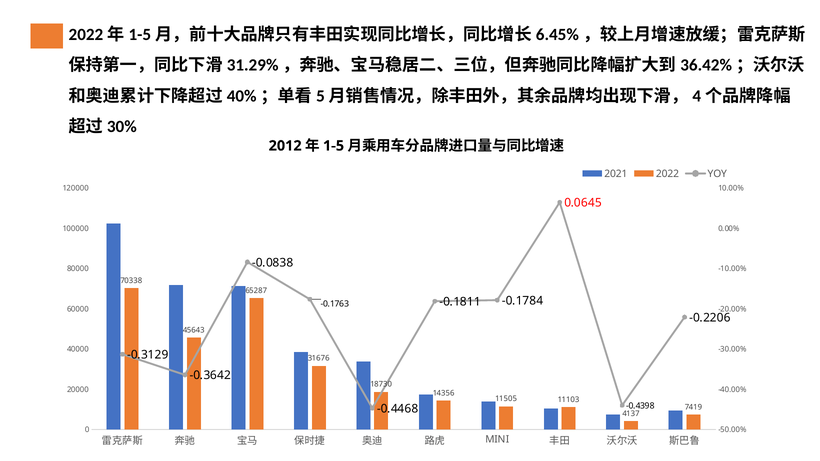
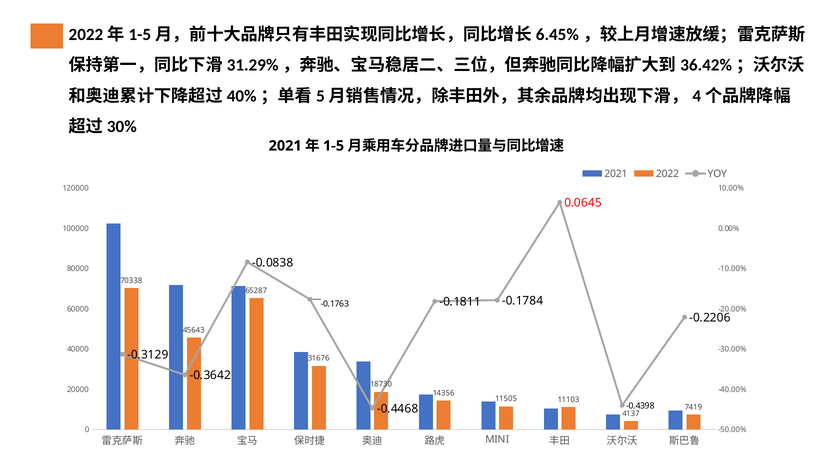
2012: 2012 -> 2021 (285, 146)
